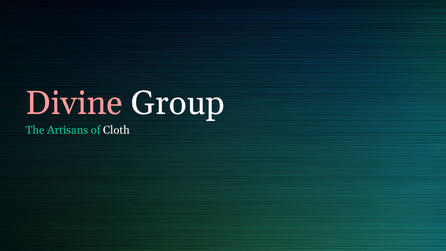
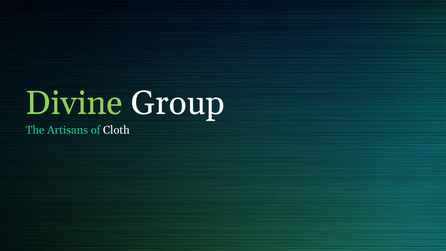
Divine colour: pink -> light green (74, 103)
